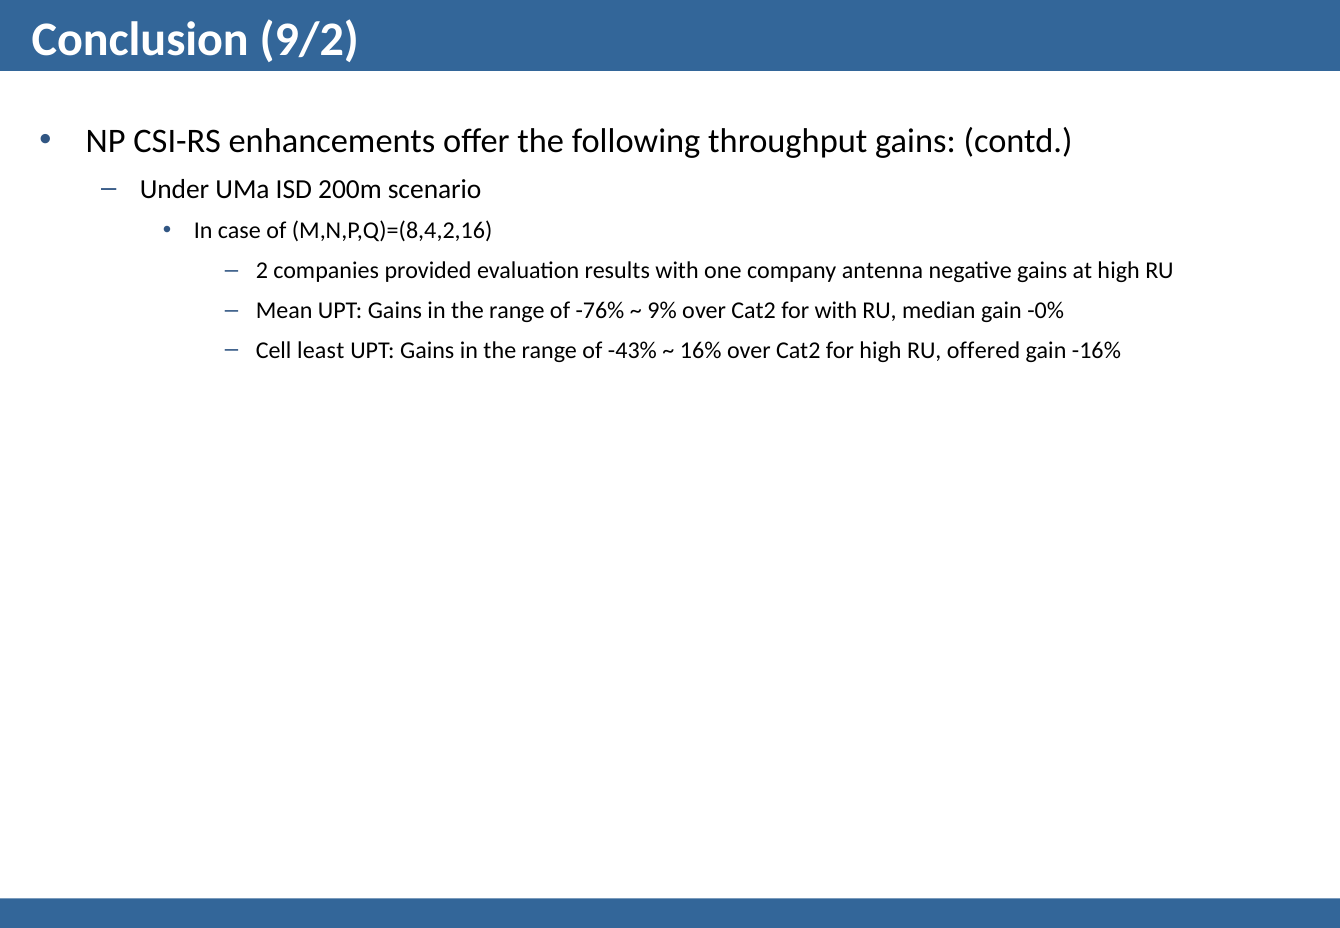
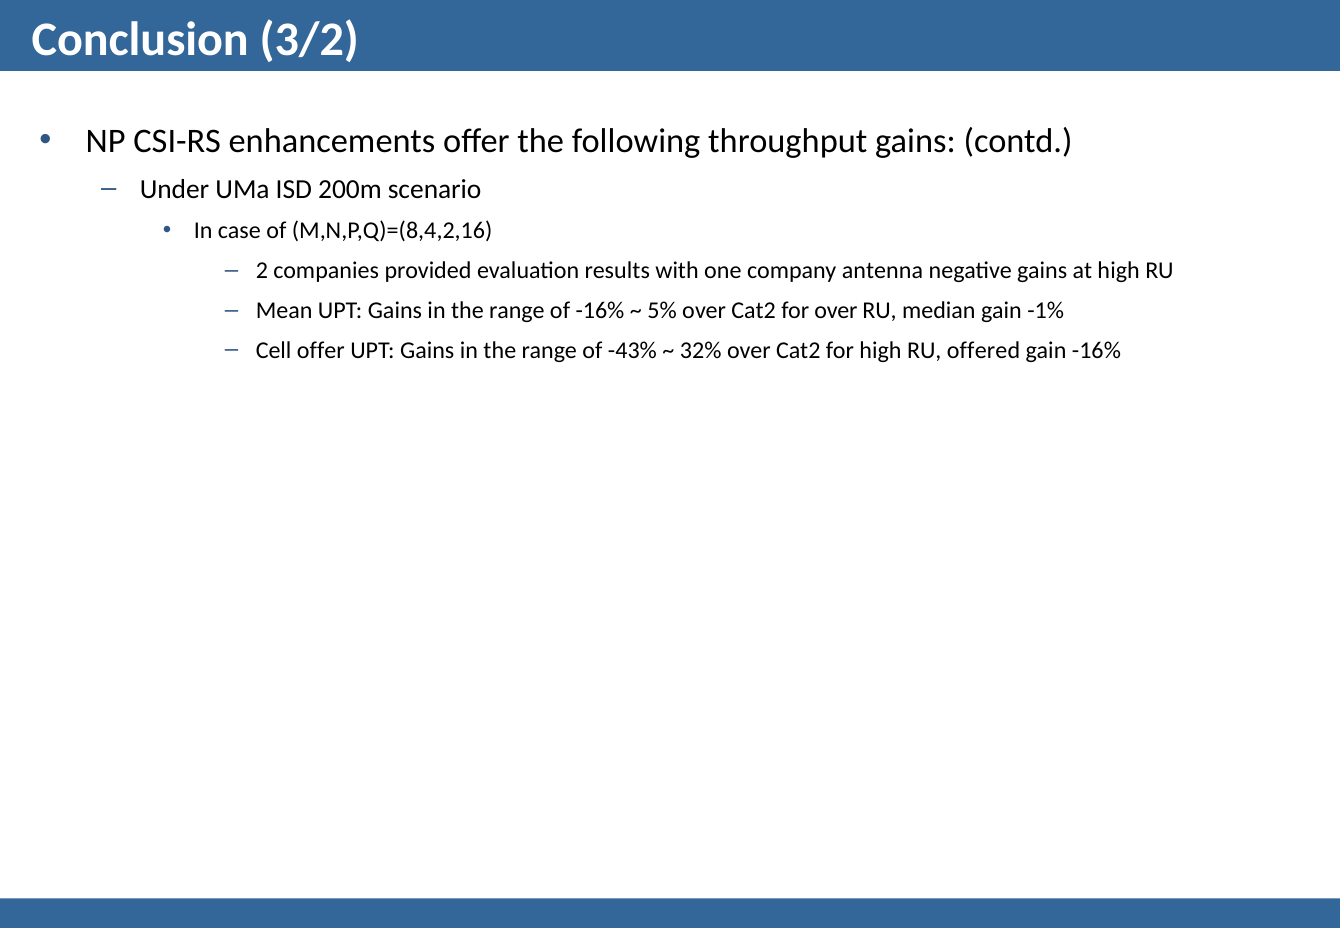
9/2: 9/2 -> 3/2 (309, 40)
of -76%: -76% -> -16% (600, 310)
9%: 9% -> 5% (662, 310)
for with: with -> over (836, 310)
-0%: -0% -> -1% (1046, 310)
Cell least: least -> offer (321, 350)
16%: 16% -> 32% (701, 350)
